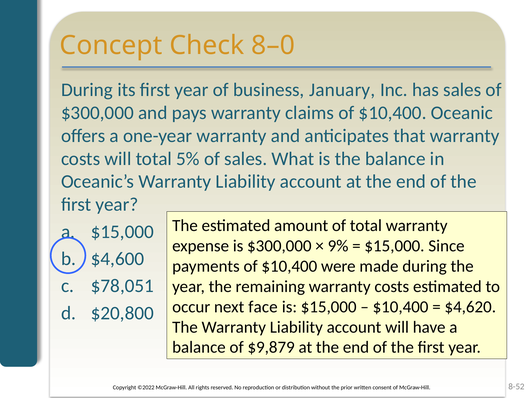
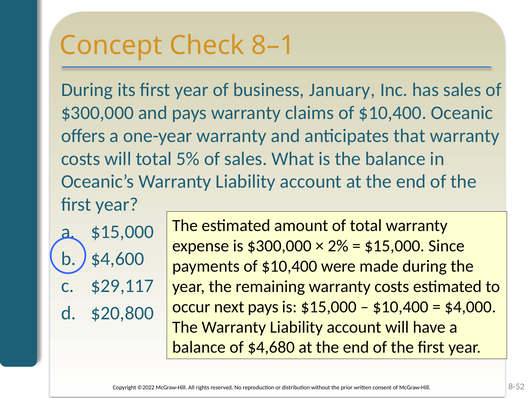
8–0: 8–0 -> 8–1 (273, 46)
9%: 9% -> 2% (338, 246)
$78,051: $78,051 -> $29,117 (122, 286)
next face: face -> pays (263, 307)
$4,620: $4,620 -> $4,000 (470, 307)
$9,879: $9,879 -> $4,680 (271, 348)
